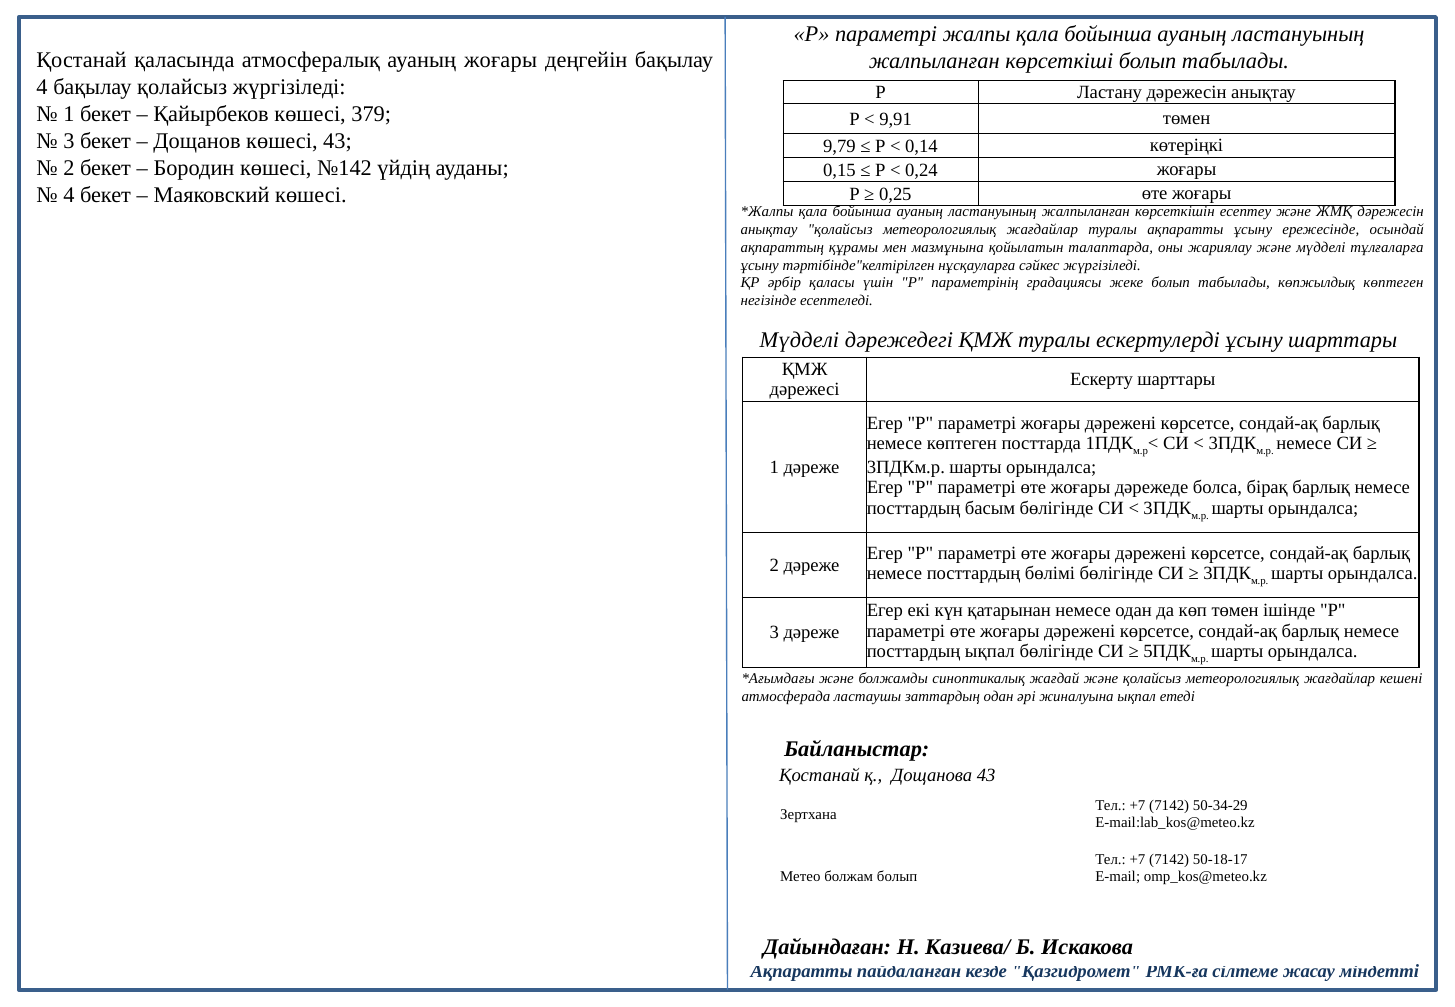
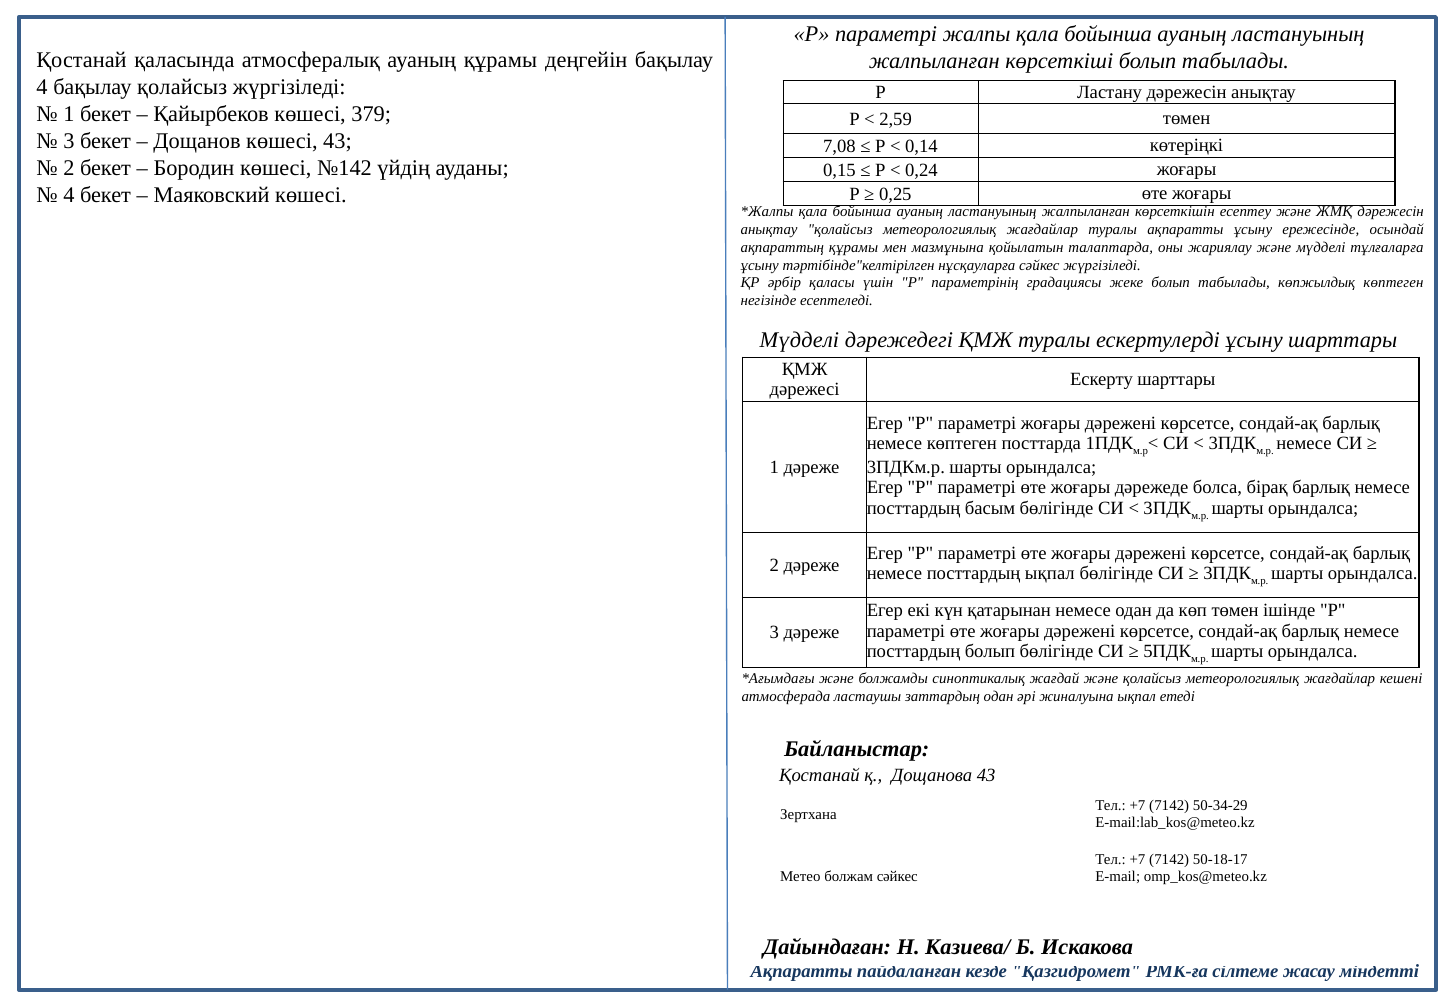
ауаның жоғары: жоғары -> құрамы (501, 61)
9,91: 9,91 -> 2,59 (896, 119)
9,79: 9,79 -> 7,08 (839, 146)
посттардың бөлімі: бөлімі -> ықпал (1050, 574)
посттардың ықпал: ықпал -> болып (990, 652)
болжам болып: болып -> сәйкес (897, 877)
